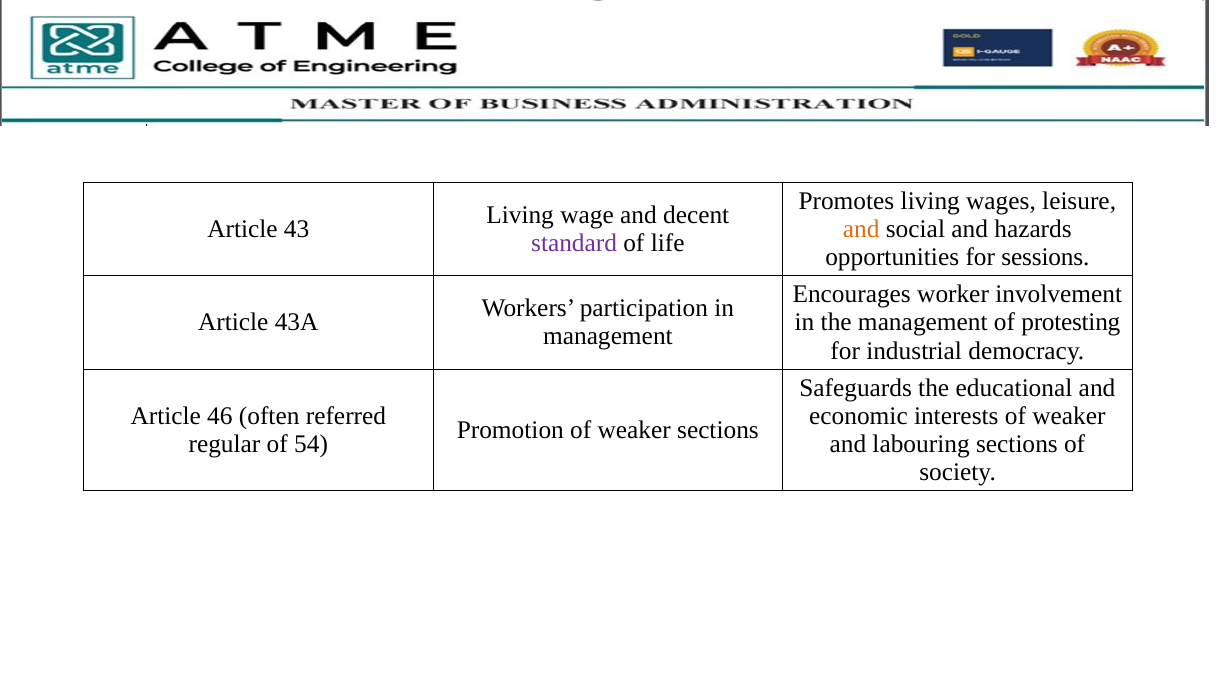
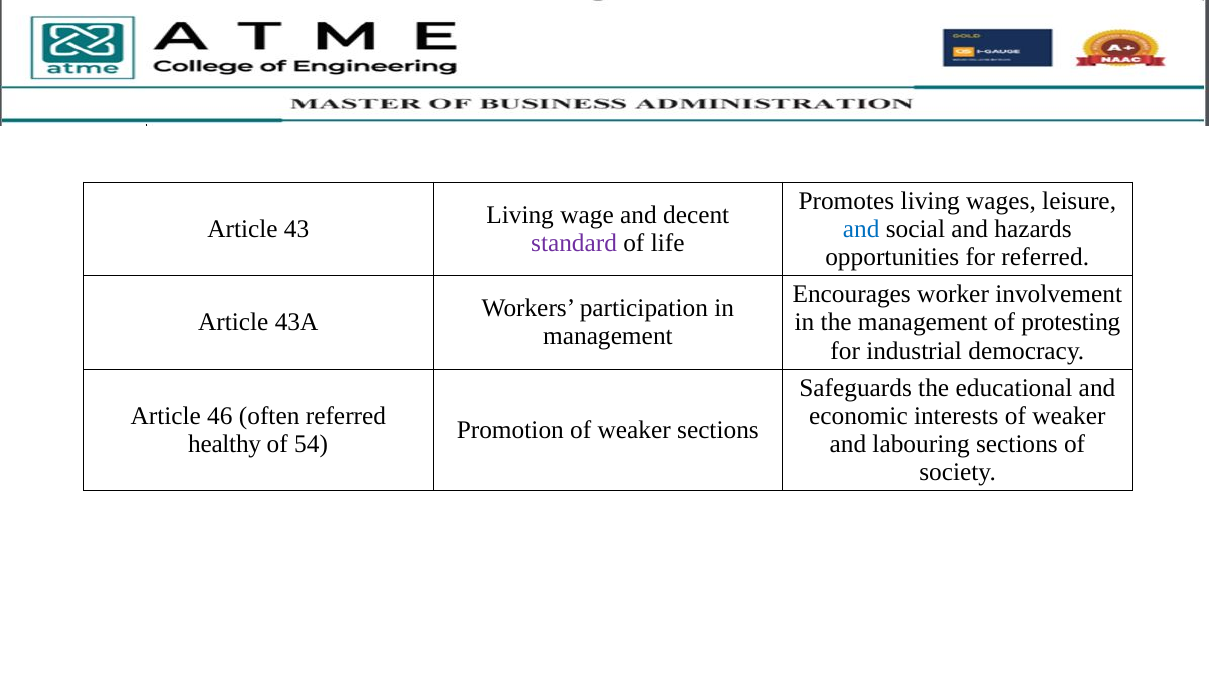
and colour: orange -> blue (861, 229)
for sessions: sessions -> referred (1045, 257)
regular: regular -> healthy (225, 444)
